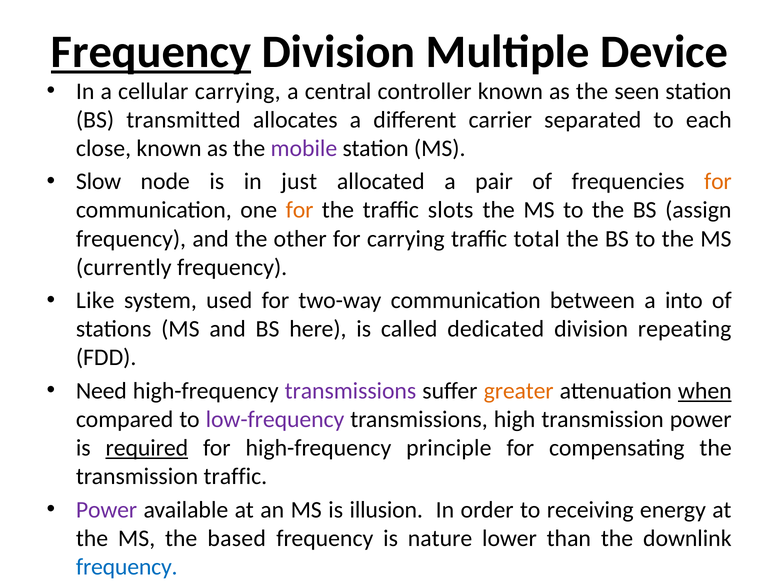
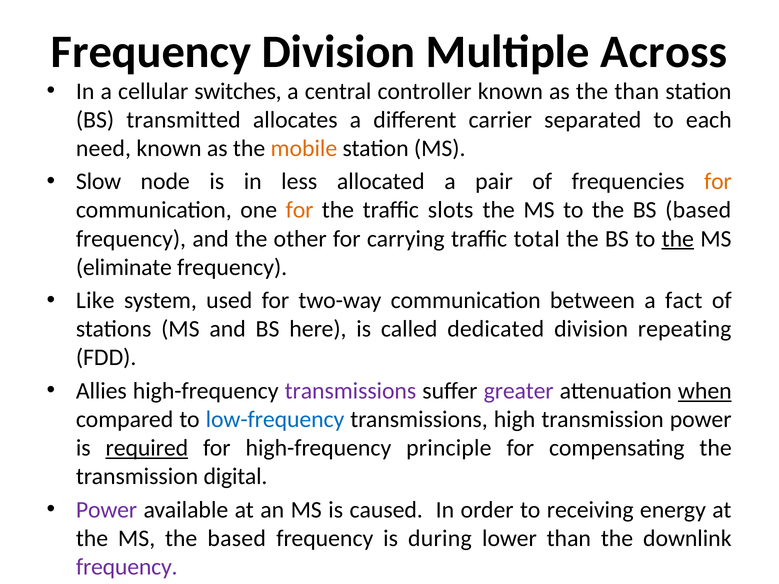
Frequency underline: present -> none (151, 52)
Device: Device -> Across (664, 52)
cellular carrying: carrying -> switches (238, 91)
the seen: seen -> than (637, 91)
close: close -> need (103, 148)
mobile colour: purple -> orange (304, 148)
just: just -> less (299, 182)
BS assign: assign -> based (698, 210)
the underline: none -> present (678, 239)
currently: currently -> eliminate (124, 267)
into: into -> fact (684, 301)
Need: Need -> Allies (101, 391)
greater colour: orange -> purple (519, 391)
low-frequency colour: purple -> blue (275, 420)
transmission traffic: traffic -> digital (235, 477)
illusion: illusion -> caused (386, 510)
nature: nature -> during (440, 539)
frequency colour: blue -> purple (127, 567)
